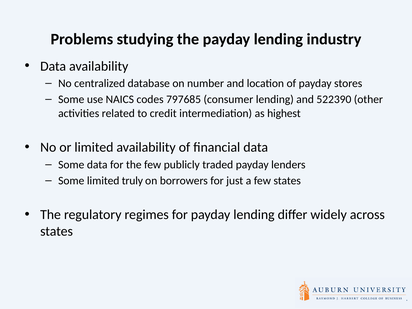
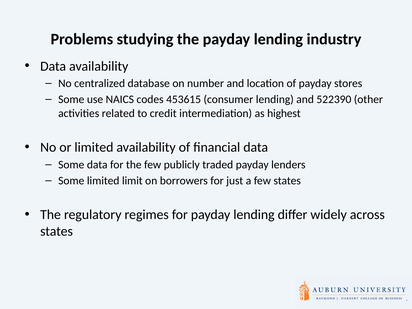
797685: 797685 -> 453615 (184, 99)
truly: truly -> limit (132, 181)
